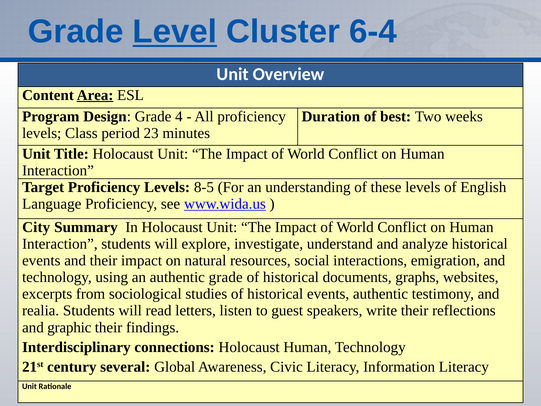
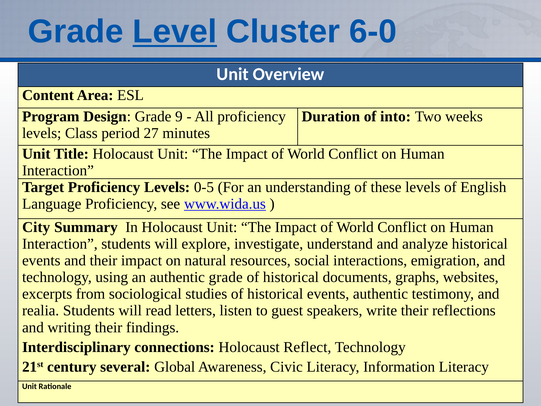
6-4: 6-4 -> 6-0 (373, 32)
Area underline: present -> none (95, 95)
4: 4 -> 9 (179, 117)
best: best -> into (396, 117)
23: 23 -> 27 (151, 133)
8-5: 8-5 -> 0-5 (204, 187)
graphic: graphic -> writing (69, 327)
Holocaust Human: Human -> Reflect (307, 347)
